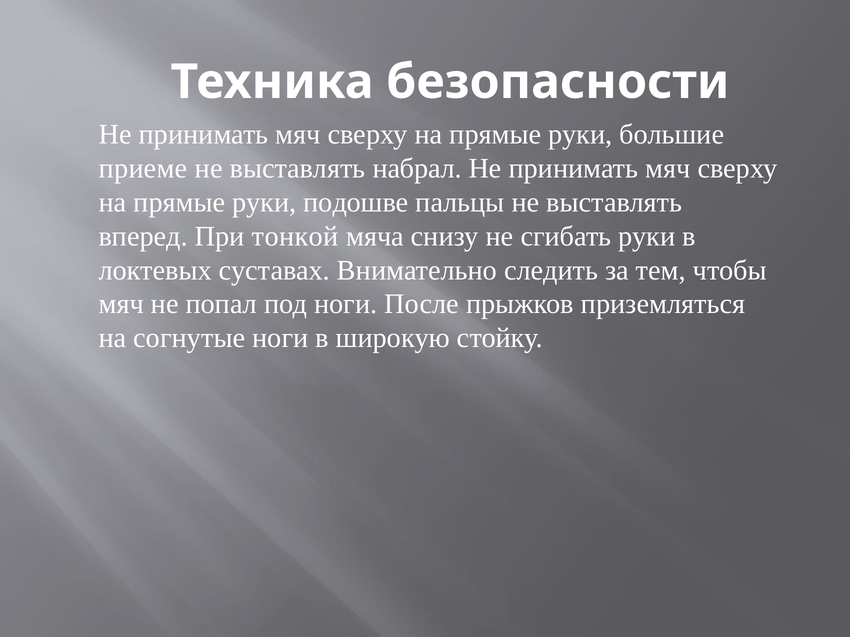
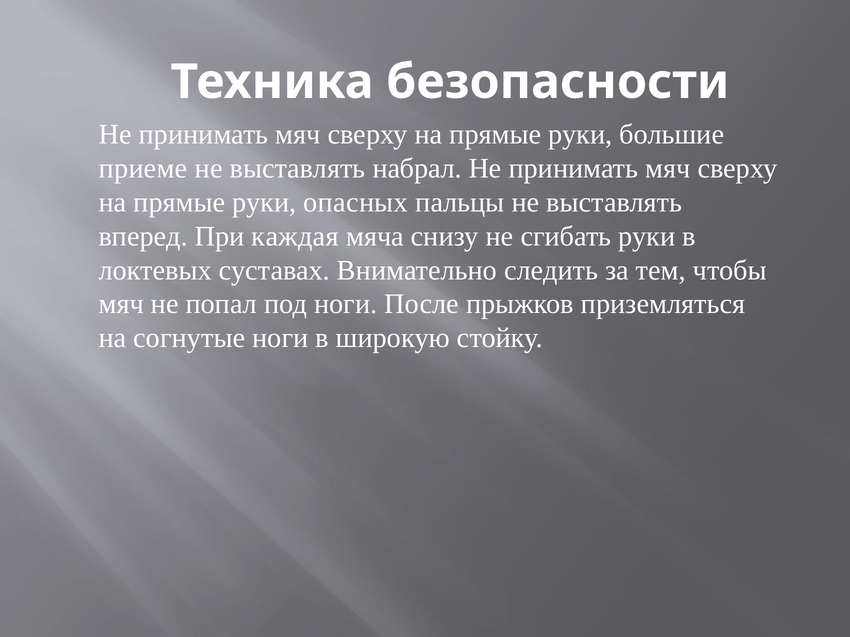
подошве: подошве -> опасных (356, 202)
тонкой: тонкой -> каждая (295, 236)
